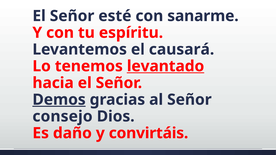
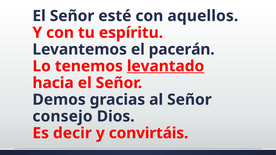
sanarme: sanarme -> aquellos (203, 16)
causará: causará -> pacerán (182, 49)
Demos underline: present -> none (59, 100)
daño: daño -> decir (72, 133)
